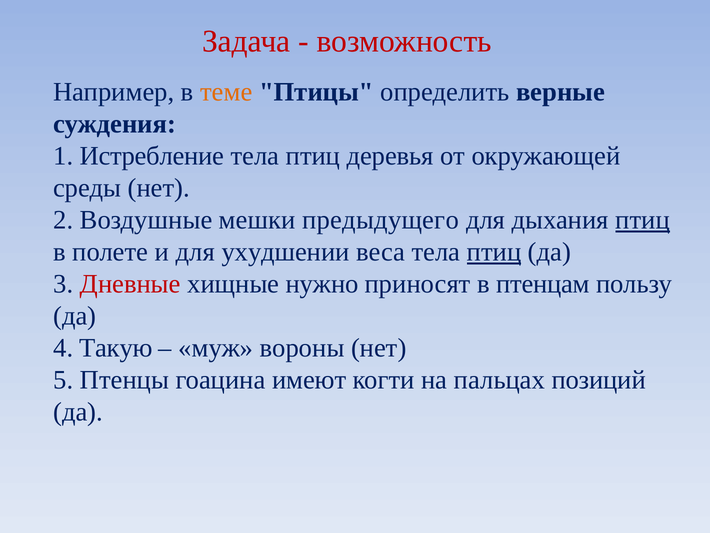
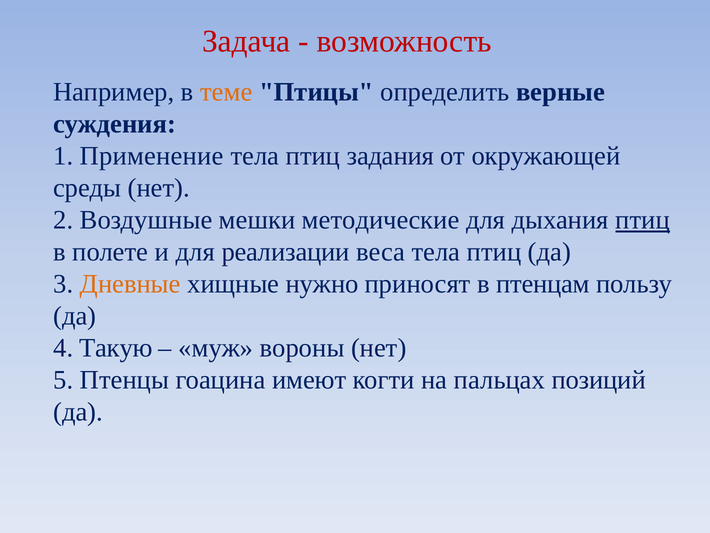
Истребление: Истребление -> Применение (152, 156)
деревья: деревья -> задания (390, 156)
предыдущего: предыдущего -> методические (381, 220)
ухудшении: ухудшении -> реализации (286, 252)
птиц underline: present -> none (494, 252)
Дневные colour: red -> orange (130, 284)
